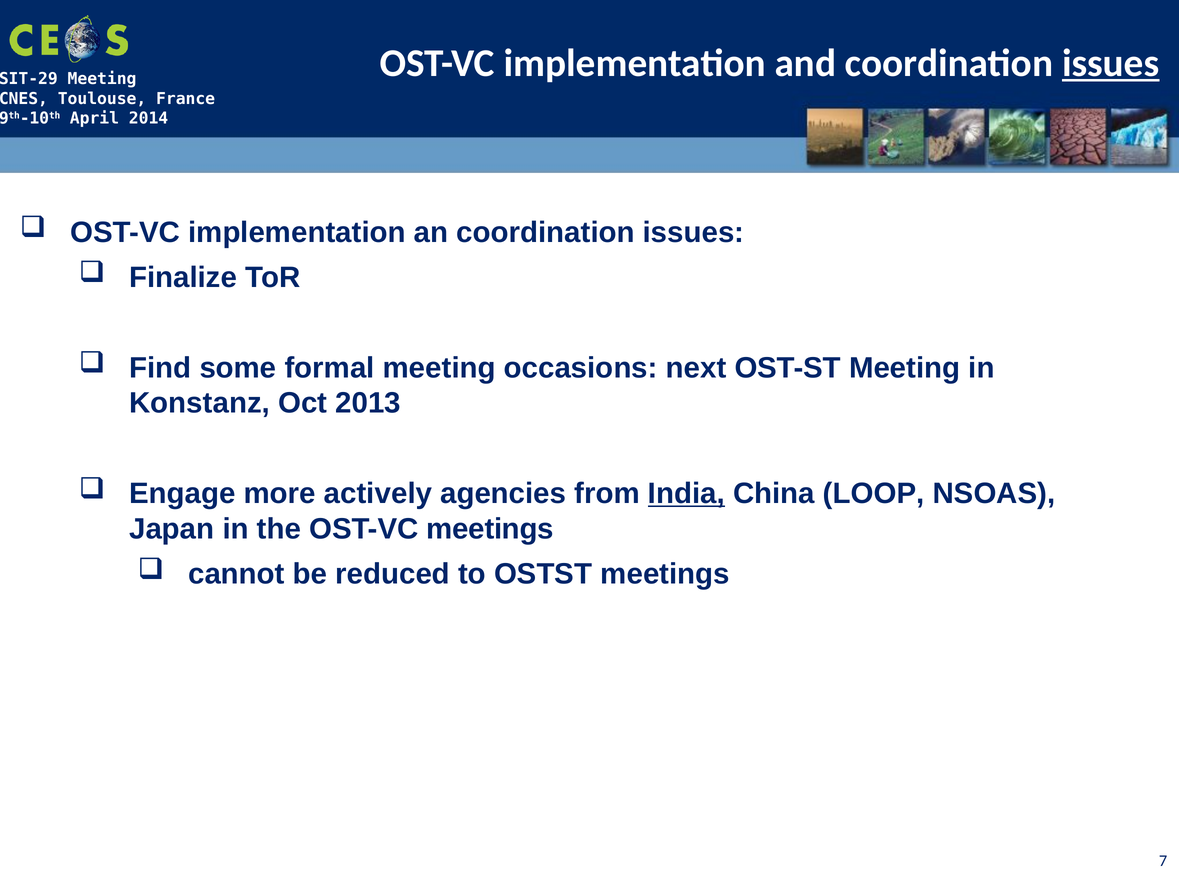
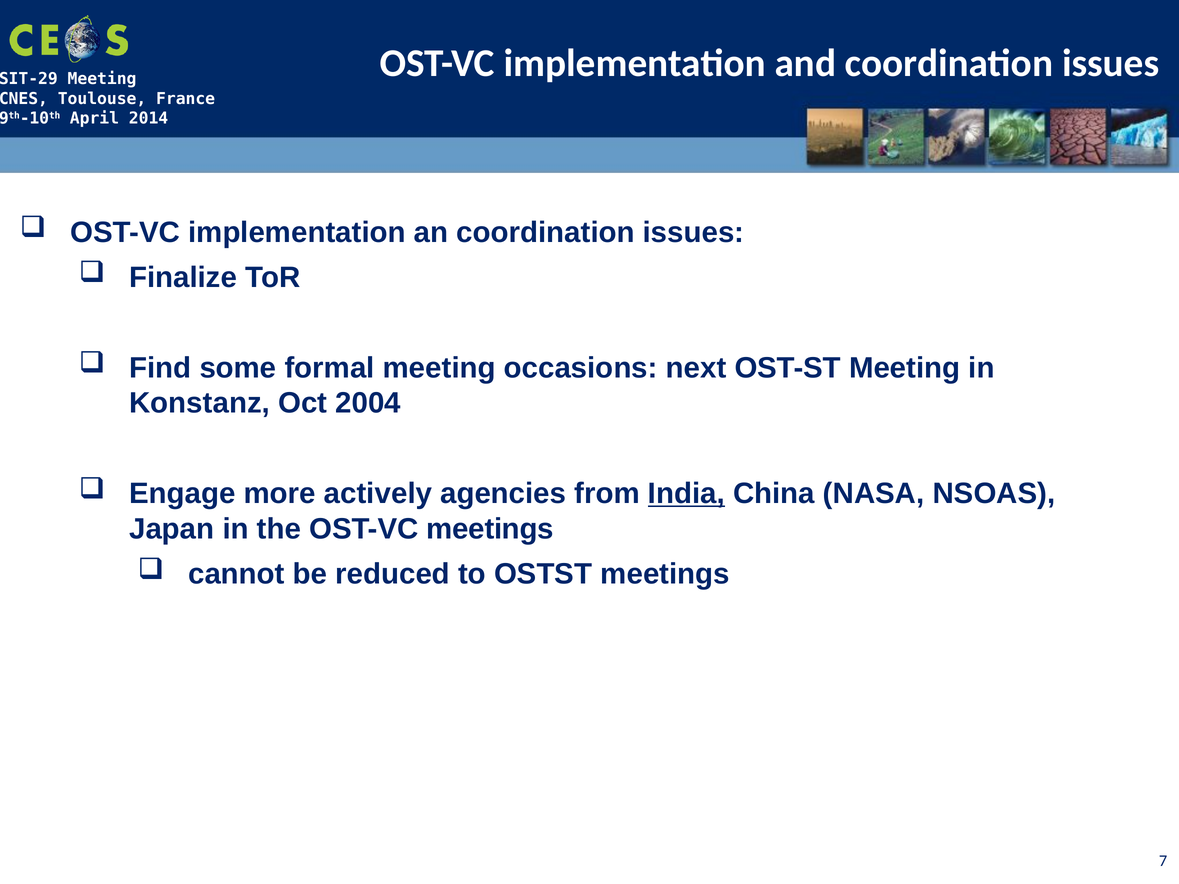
issues underline: present -> none (1111, 63)
2013: 2013 -> 2004 (368, 403)
LOOP: LOOP -> NASA (874, 494)
